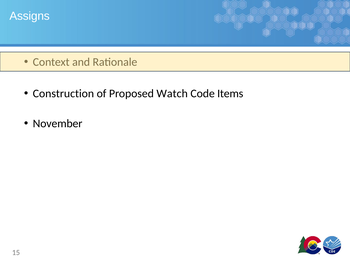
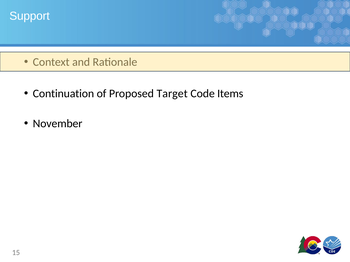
Assigns: Assigns -> Support (30, 16)
Construction: Construction -> Continuation (63, 94)
Watch: Watch -> Target (172, 94)
